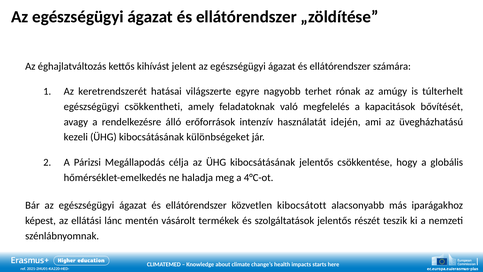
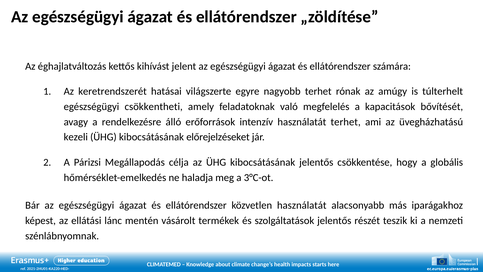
használatát idején: idején -> terhet (346, 122)
különbségeket: különbségeket -> előrejelzéseket (218, 137)
4°C-ot: 4°C-ot -> 3°C-ot (259, 177)
közvetlen kibocsátott: kibocsátott -> használatát (302, 205)
